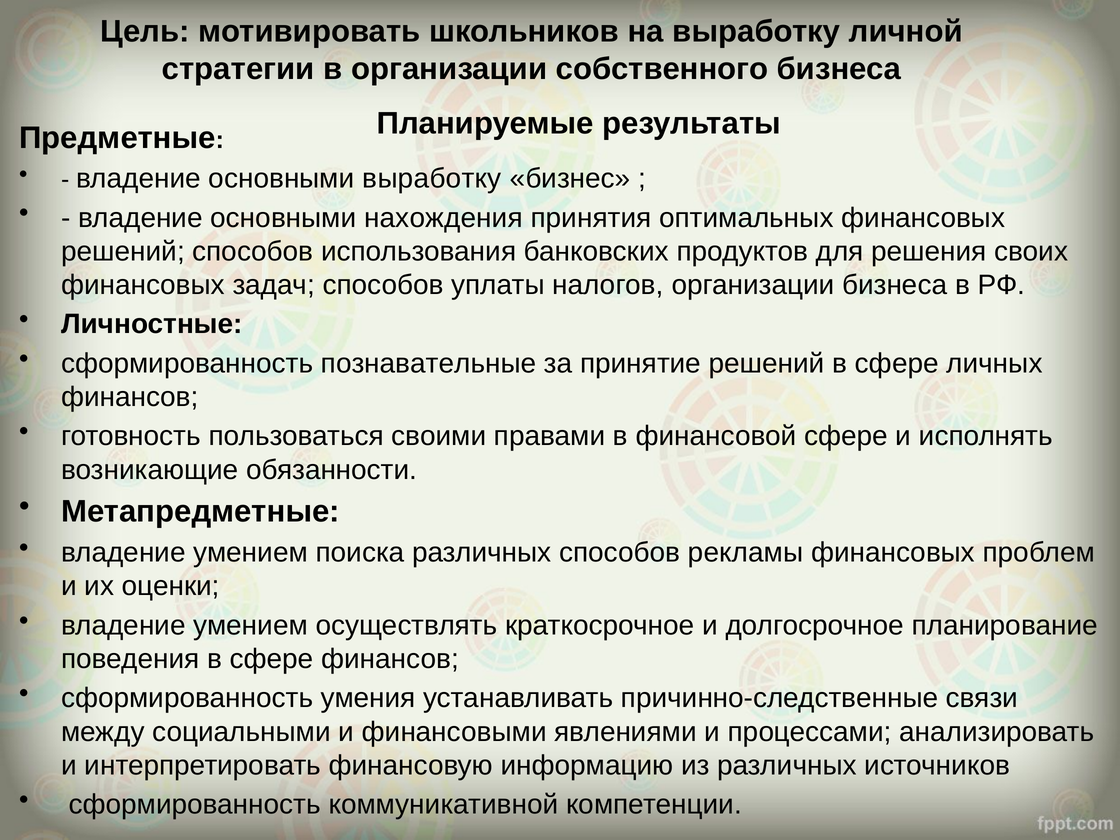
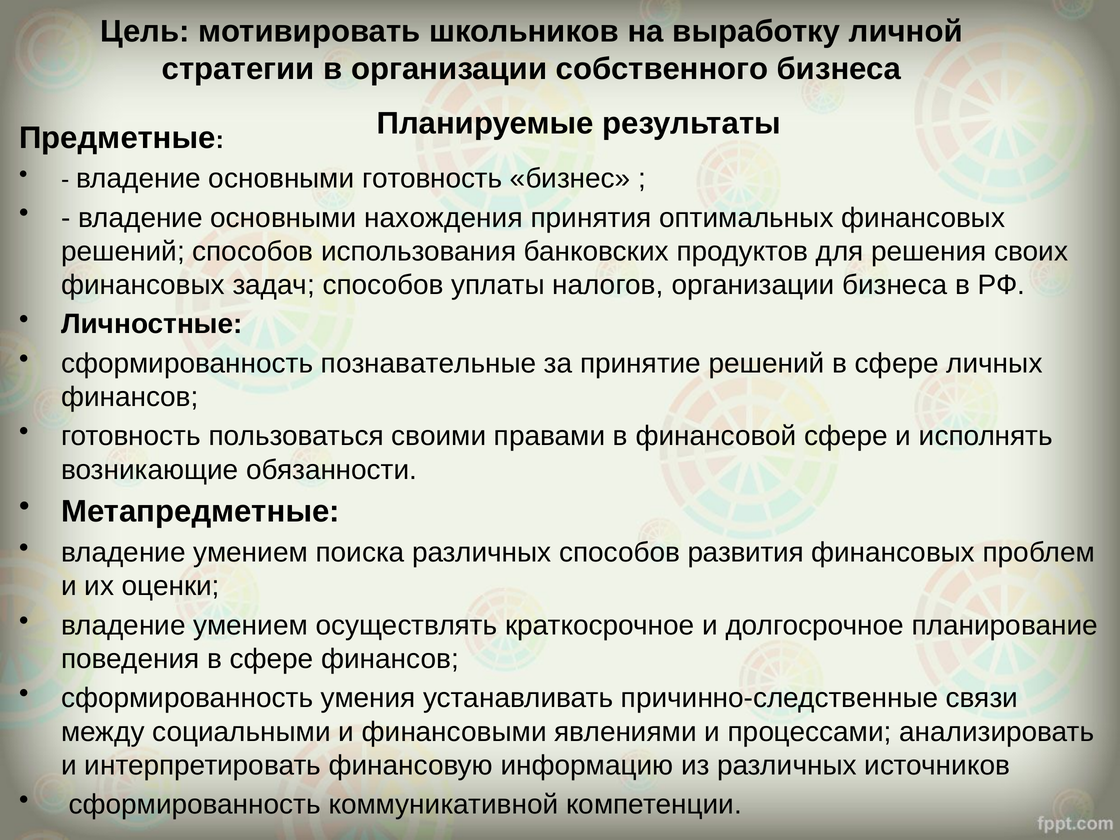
основными выработку: выработку -> готовность (432, 179)
рекламы: рекламы -> развития (746, 553)
